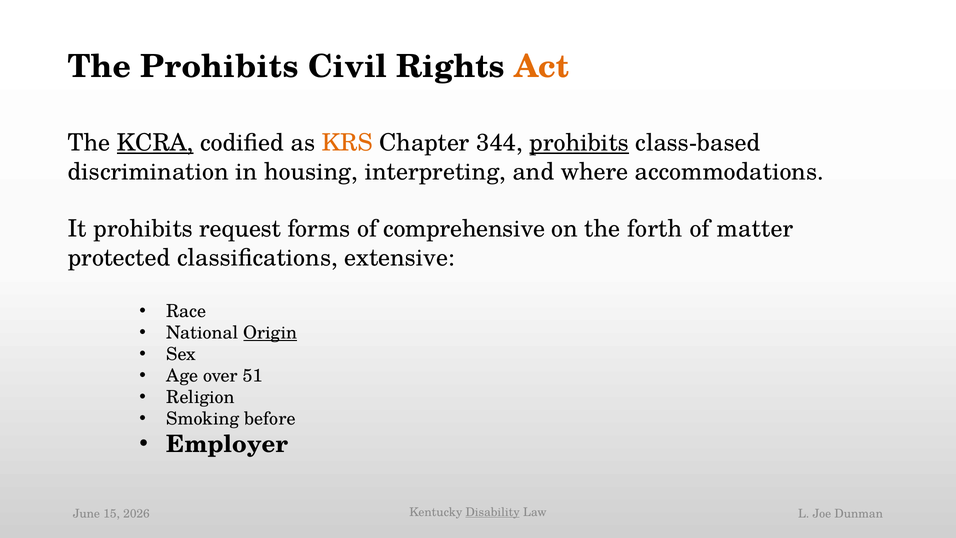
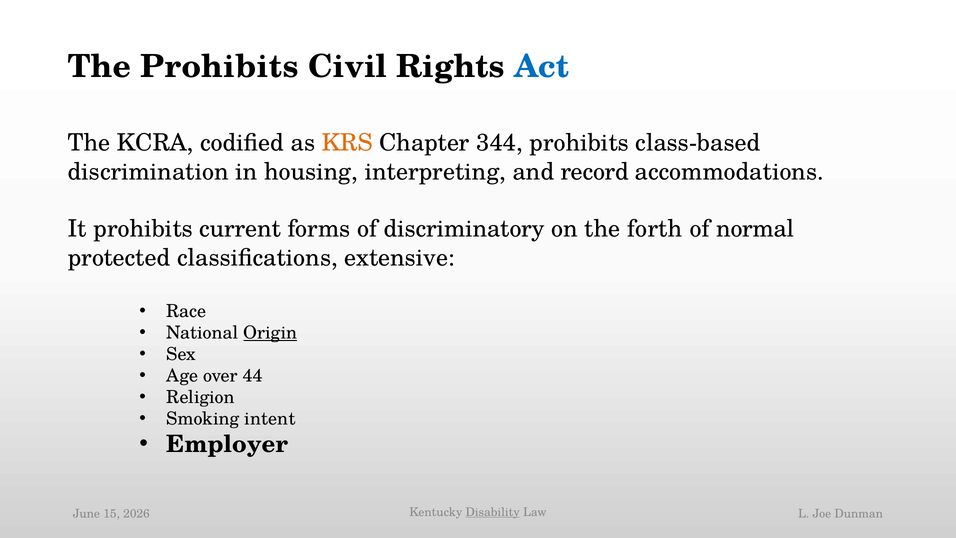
Act colour: orange -> blue (542, 67)
KCRA underline: present -> none (155, 143)
prohibits underline: present -> none (579, 143)
where: where -> record (595, 172)
request: request -> current (240, 229)
comprehensive: comprehensive -> discriminatory (464, 229)
matter: matter -> normal (755, 229)
51: 51 -> 44 (253, 375)
before: before -> intent (270, 418)
